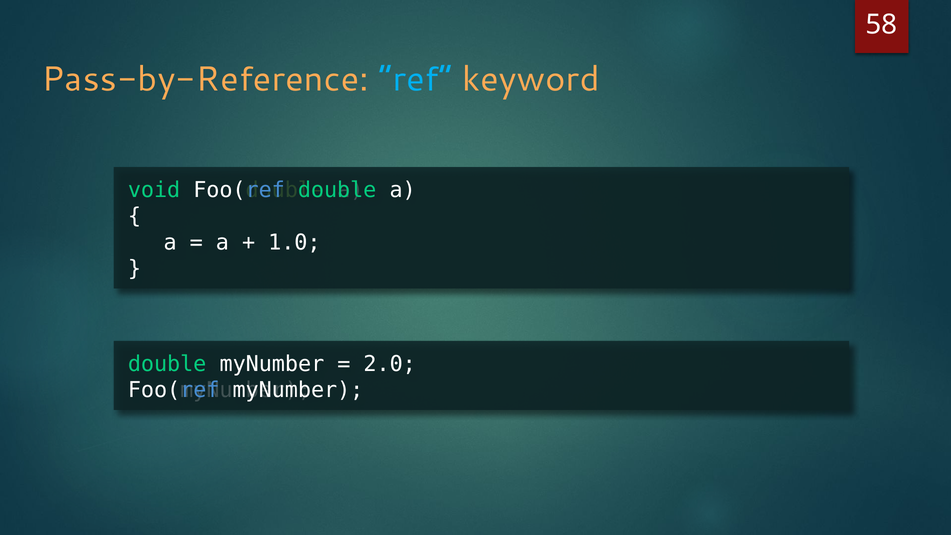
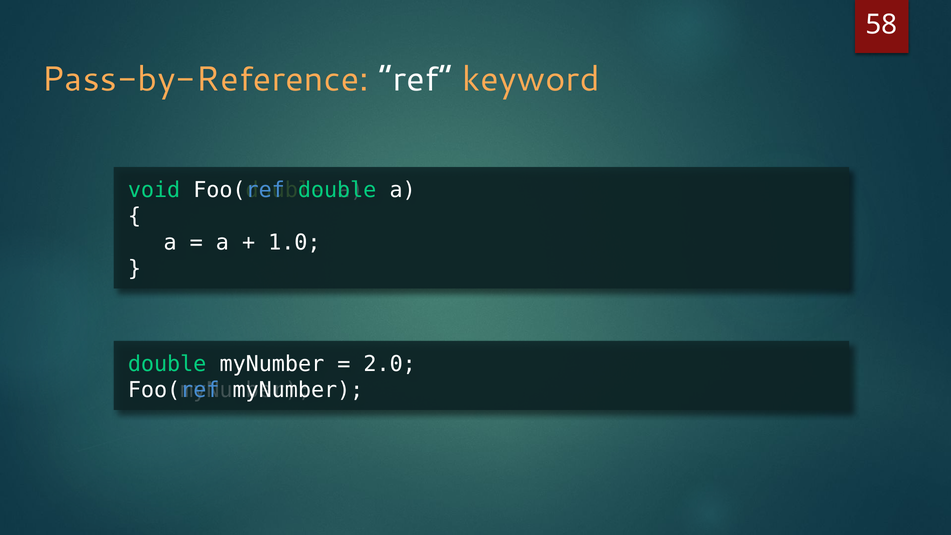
ref colour: light blue -> white (416, 79)
